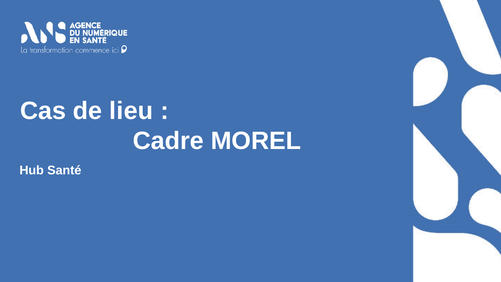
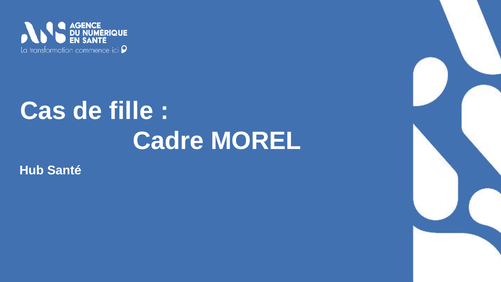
lieu: lieu -> fille (131, 111)
